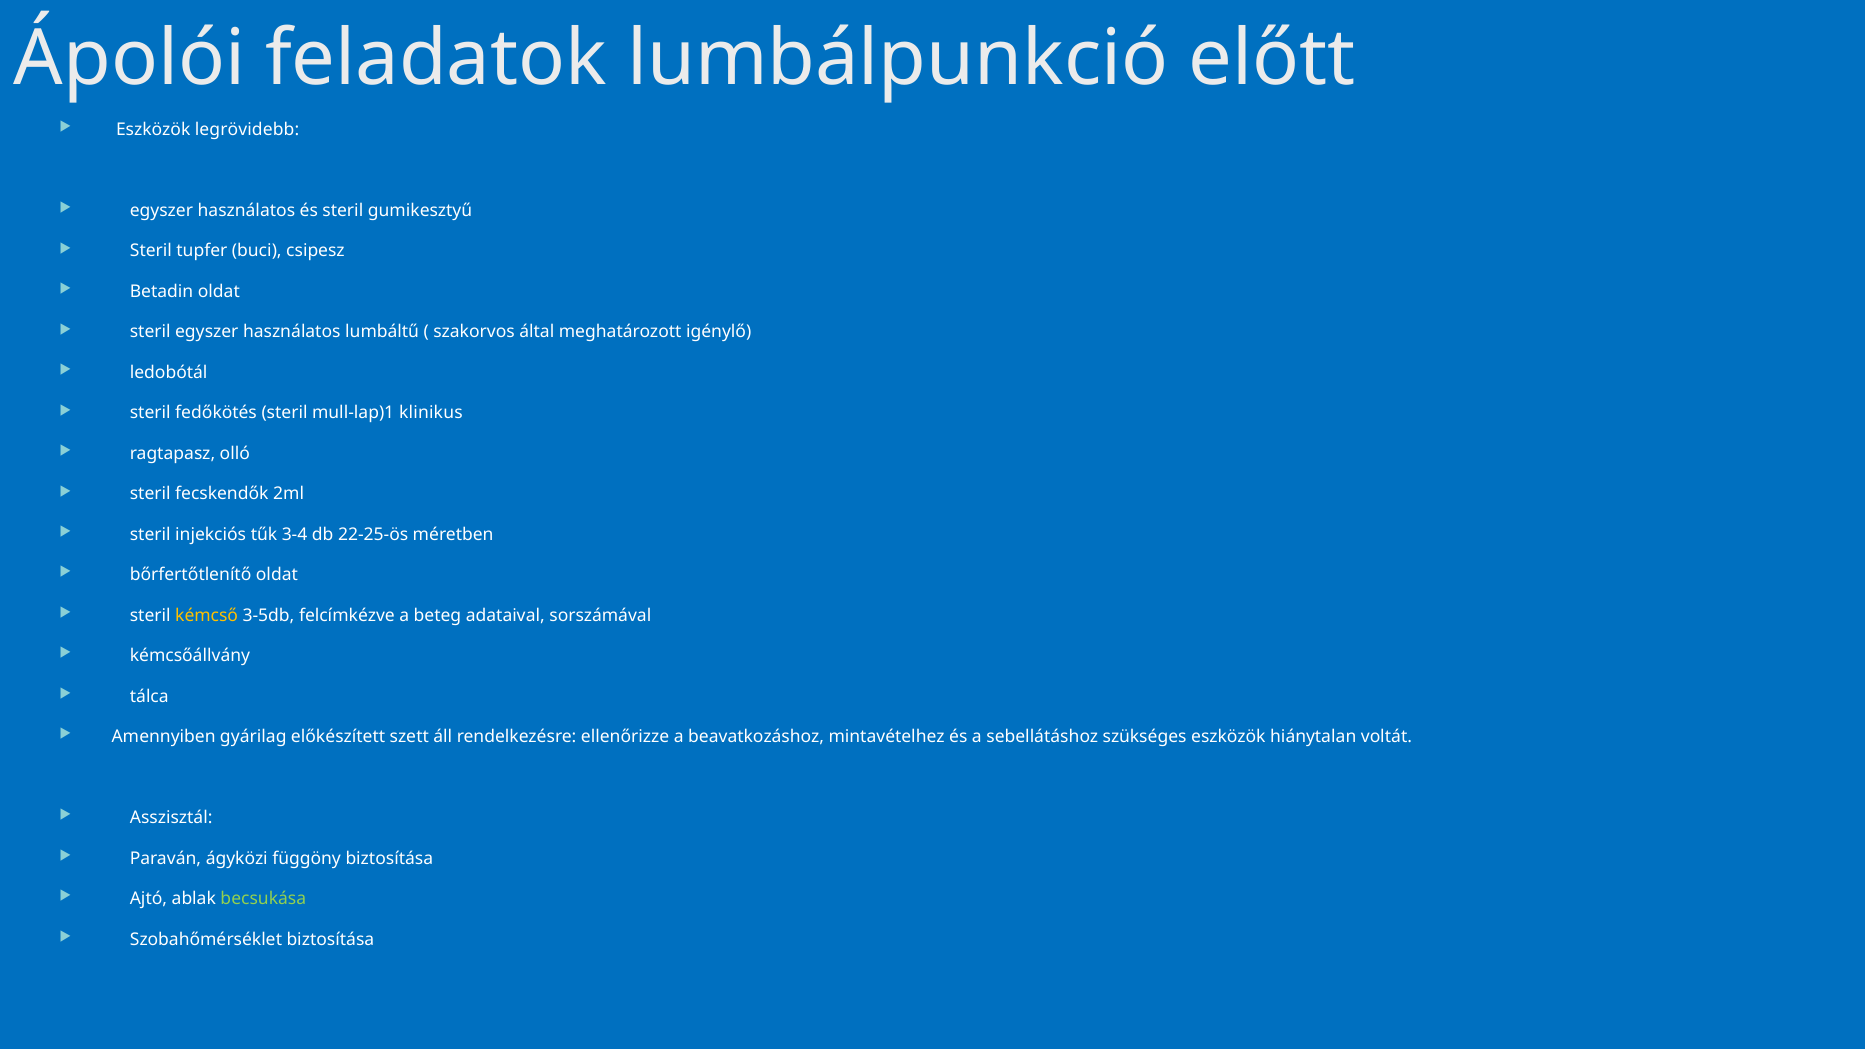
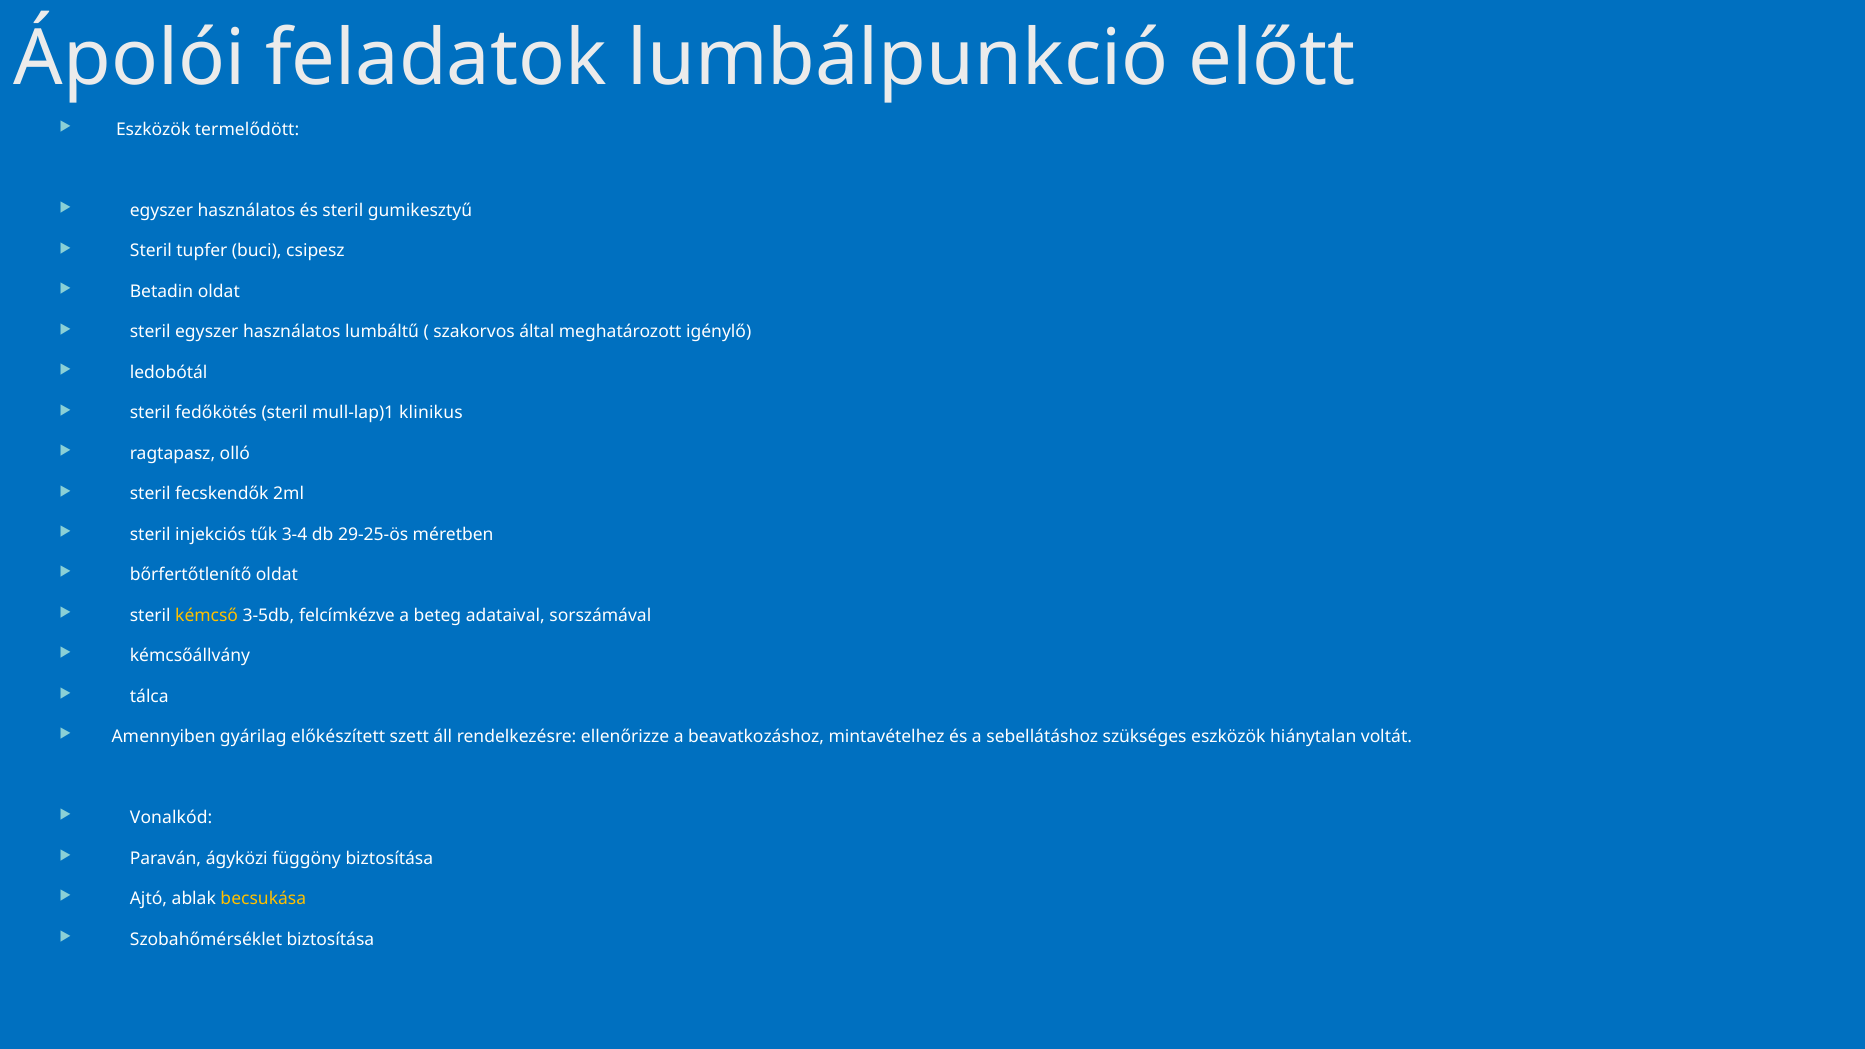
legrövidebb: legrövidebb -> termelődött (247, 130)
22-25-ös: 22-25-ös -> 29-25-ös (373, 535)
Asszisztál: Asszisztál -> Vonalkód (171, 818)
becsukása colour: light green -> yellow (263, 899)
